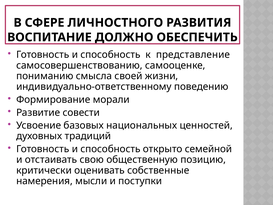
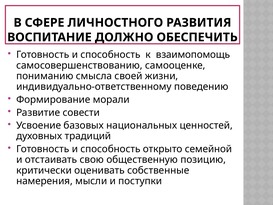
представление: представление -> взаимопомощь (193, 55)
